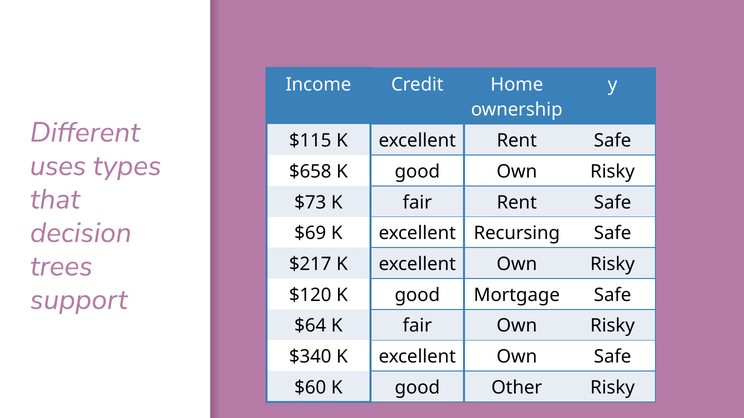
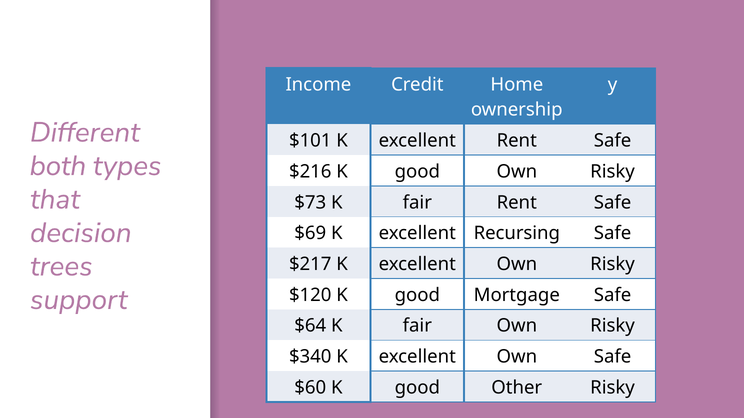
$115: $115 -> $101 (310, 141)
uses: uses -> both (58, 166)
$658: $658 -> $216 (310, 172)
